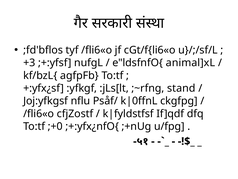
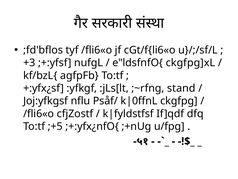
animal]xL: animal]xL -> ckgfpg]xL (190, 63)
;+0: ;+0 -> ;+5 (55, 126)
